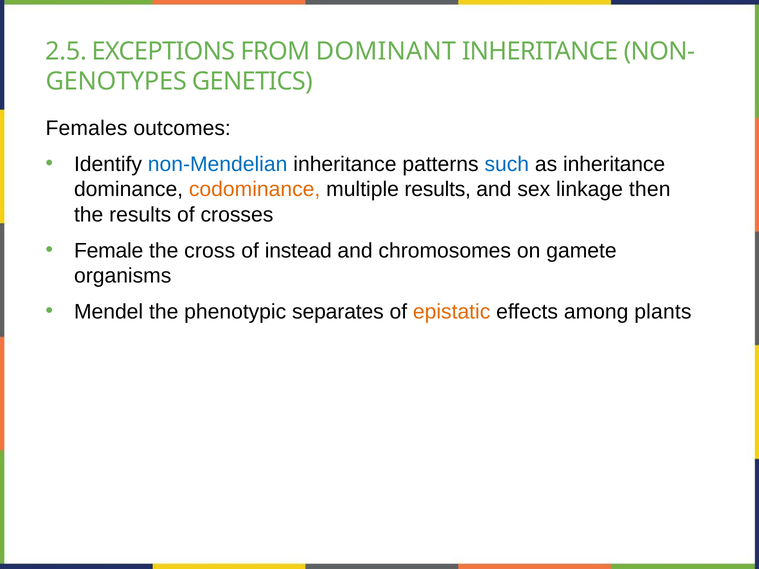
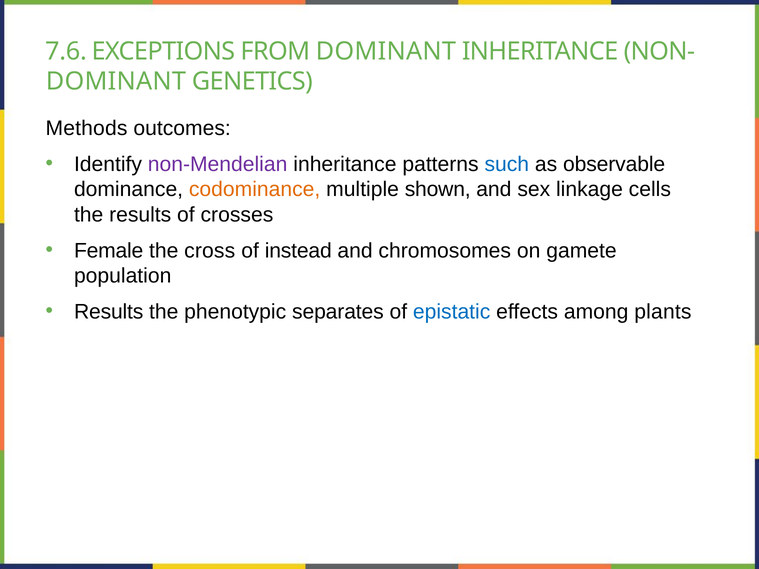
2.5: 2.5 -> 7.6 (66, 51)
GENOTYPES: GENOTYPES -> DOMINANT (116, 82)
Females: Females -> Methods (86, 128)
non-Mendelian colour: blue -> purple (218, 164)
as inheritance: inheritance -> observable (614, 164)
multiple results: results -> shown (438, 190)
then: then -> cells (650, 190)
organisms: organisms -> population (123, 276)
Mendel: Mendel -> Results (109, 312)
epistatic colour: orange -> blue (452, 312)
